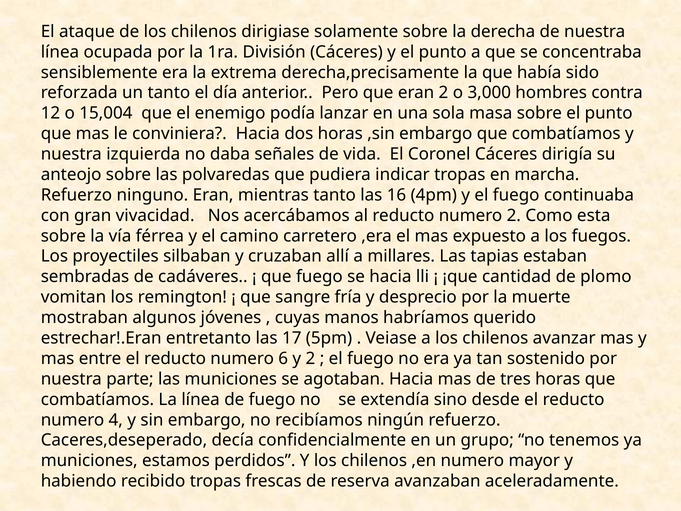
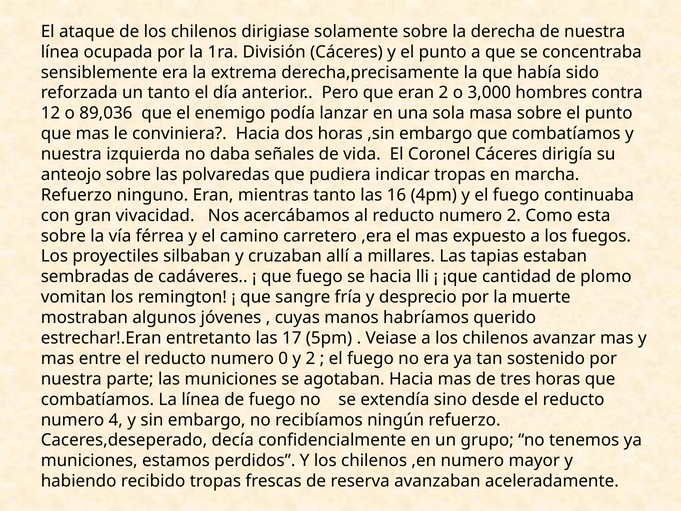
15,004: 15,004 -> 89,036 (106, 113)
6: 6 -> 0 (283, 358)
